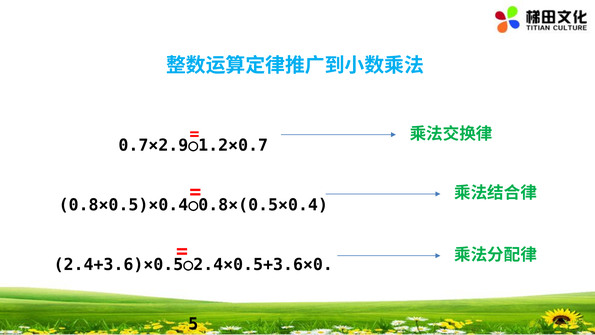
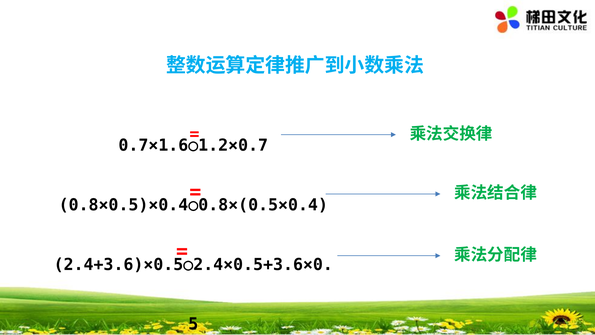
0.7×2.9○1.2×0.7: 0.7×2.9○1.2×0.7 -> 0.7×1.6○1.2×0.7 (193, 145)
